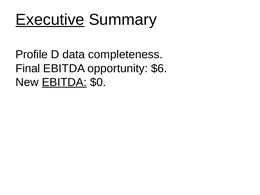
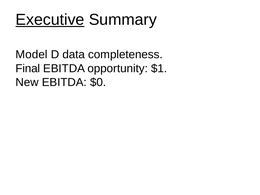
Profile: Profile -> Model (32, 55)
$6: $6 -> $1 (159, 68)
EBITDA underline: present -> none (64, 82)
